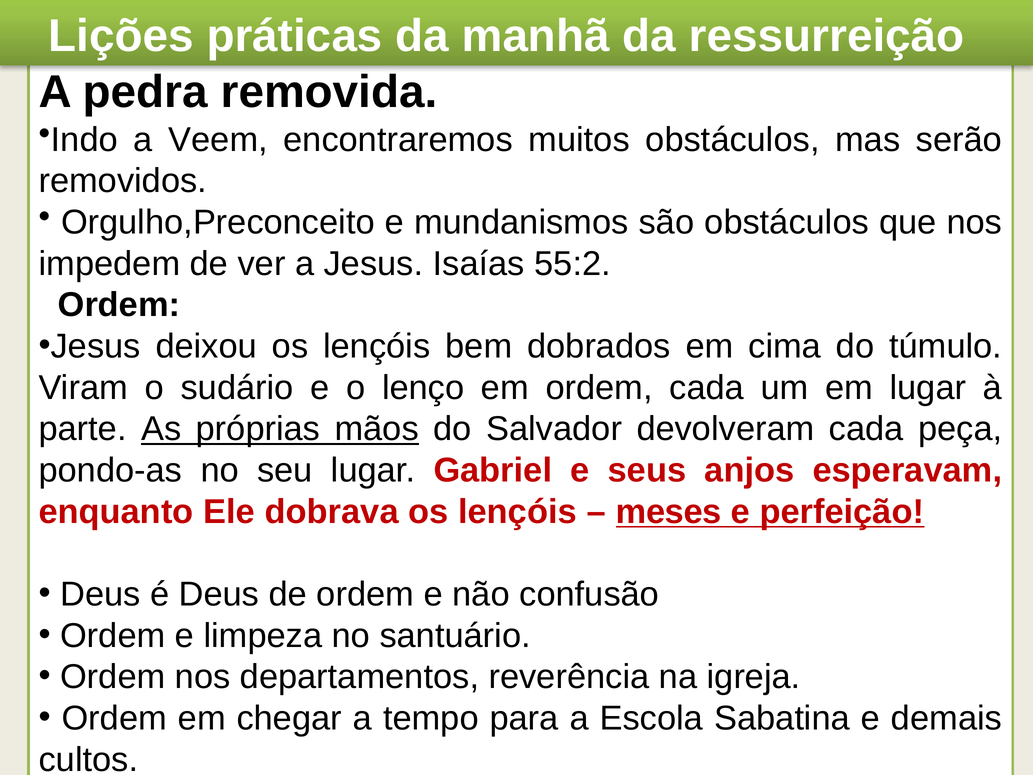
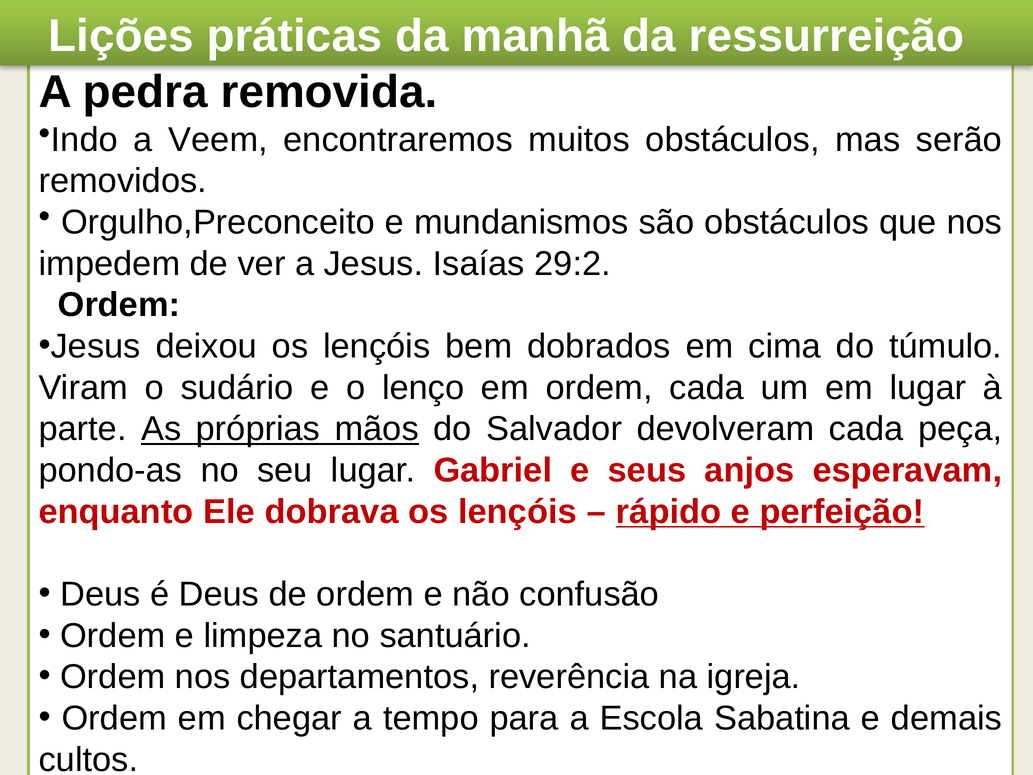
55:2: 55:2 -> 29:2 (572, 264)
meses: meses -> rápido (669, 512)
